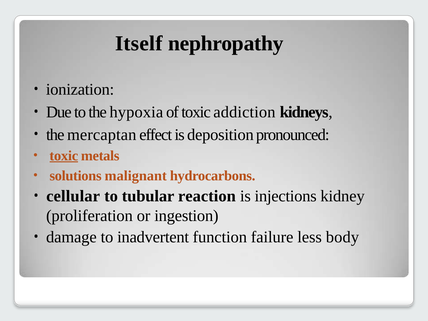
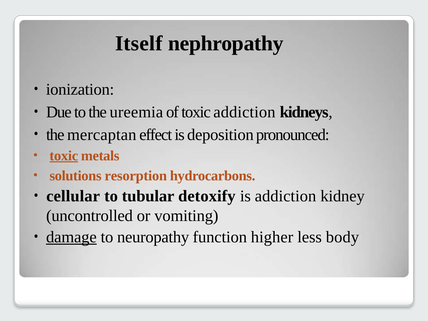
hypoxia: hypoxia -> ureemia (136, 112)
malignant: malignant -> resorption (136, 176)
reaction: reaction -> detoxify (207, 196)
is injections: injections -> addiction (286, 196)
proliferation: proliferation -> uncontrolled (89, 216)
ingestion: ingestion -> vomiting (186, 216)
damage underline: none -> present (71, 237)
inadvertent: inadvertent -> neuropathy (153, 237)
failure: failure -> higher (272, 237)
